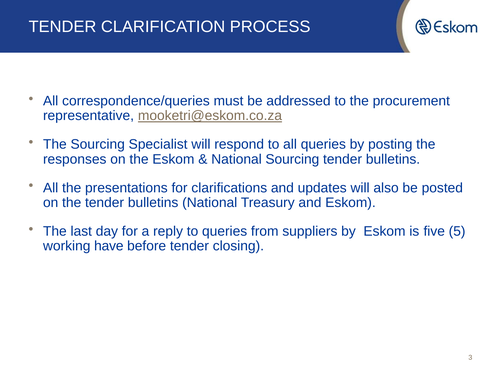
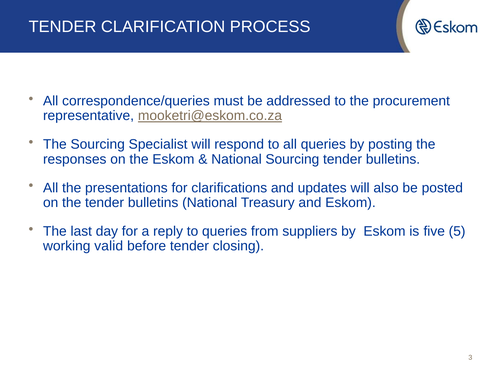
have: have -> valid (109, 246)
